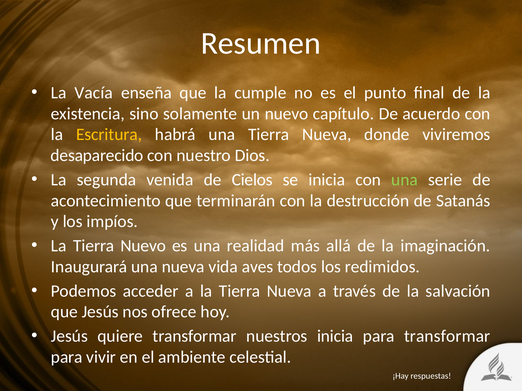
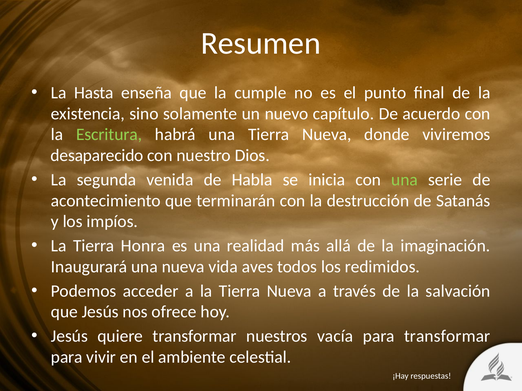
Vacía: Vacía -> Hasta (94, 93)
Escritura colour: yellow -> light green (109, 135)
Cielos: Cielos -> Habla (252, 180)
Tierra Nuevo: Nuevo -> Honra (143, 246)
nuestros inicia: inicia -> vacía (335, 337)
